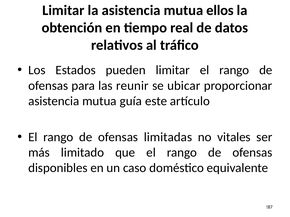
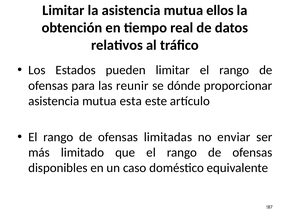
ubicar: ubicar -> dónde (184, 86)
guía: guía -> esta (131, 101)
vitales: vitales -> enviar (234, 137)
